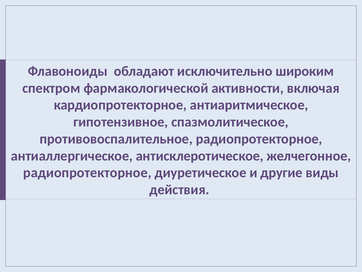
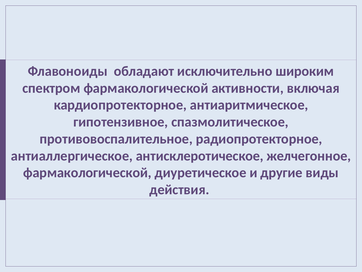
радиопротекторное: радиопротекторное -> фармакологической (87, 172)
